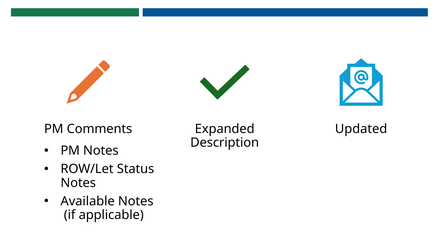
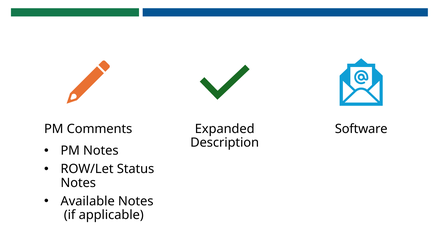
Updated: Updated -> Software (361, 129)
